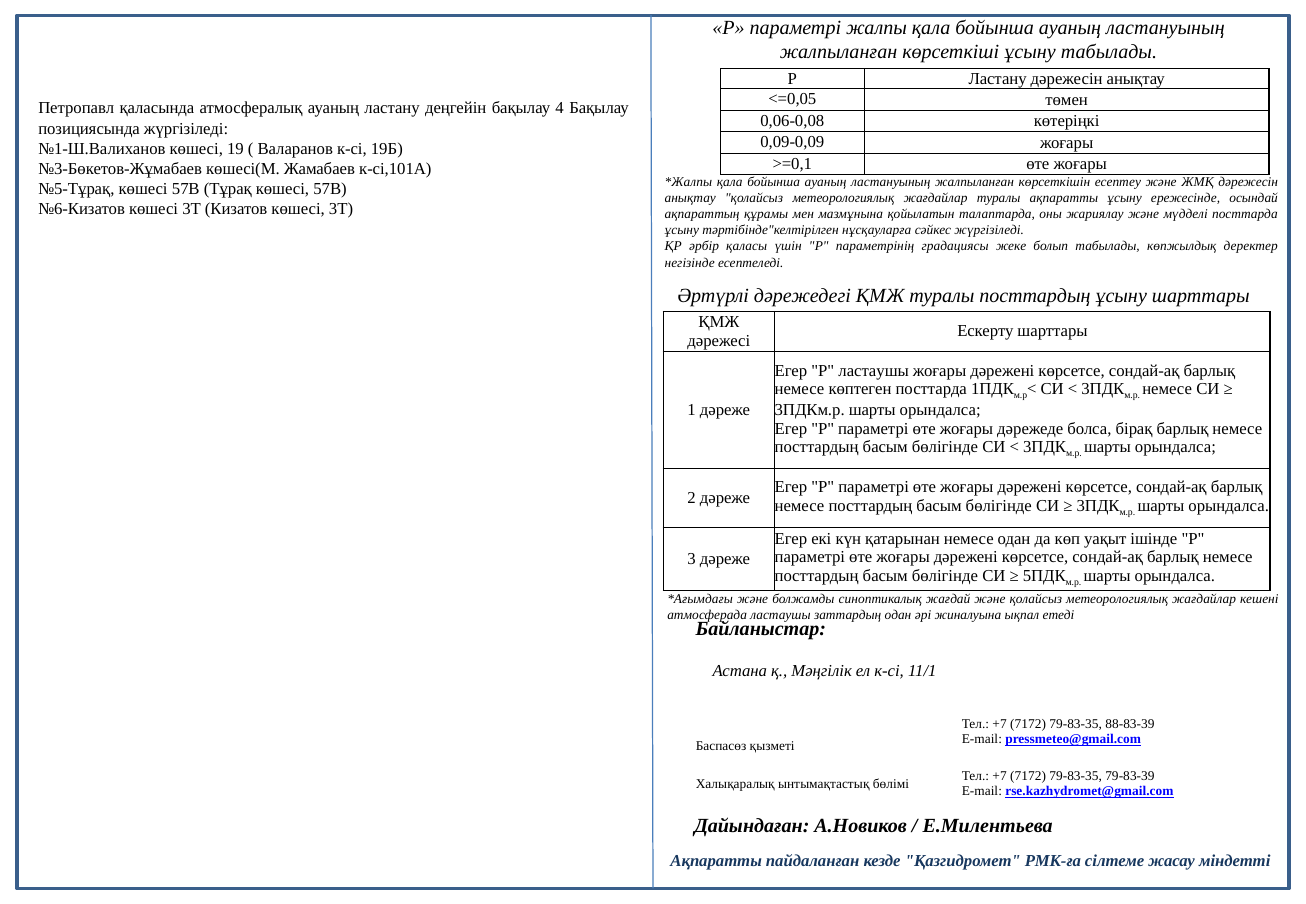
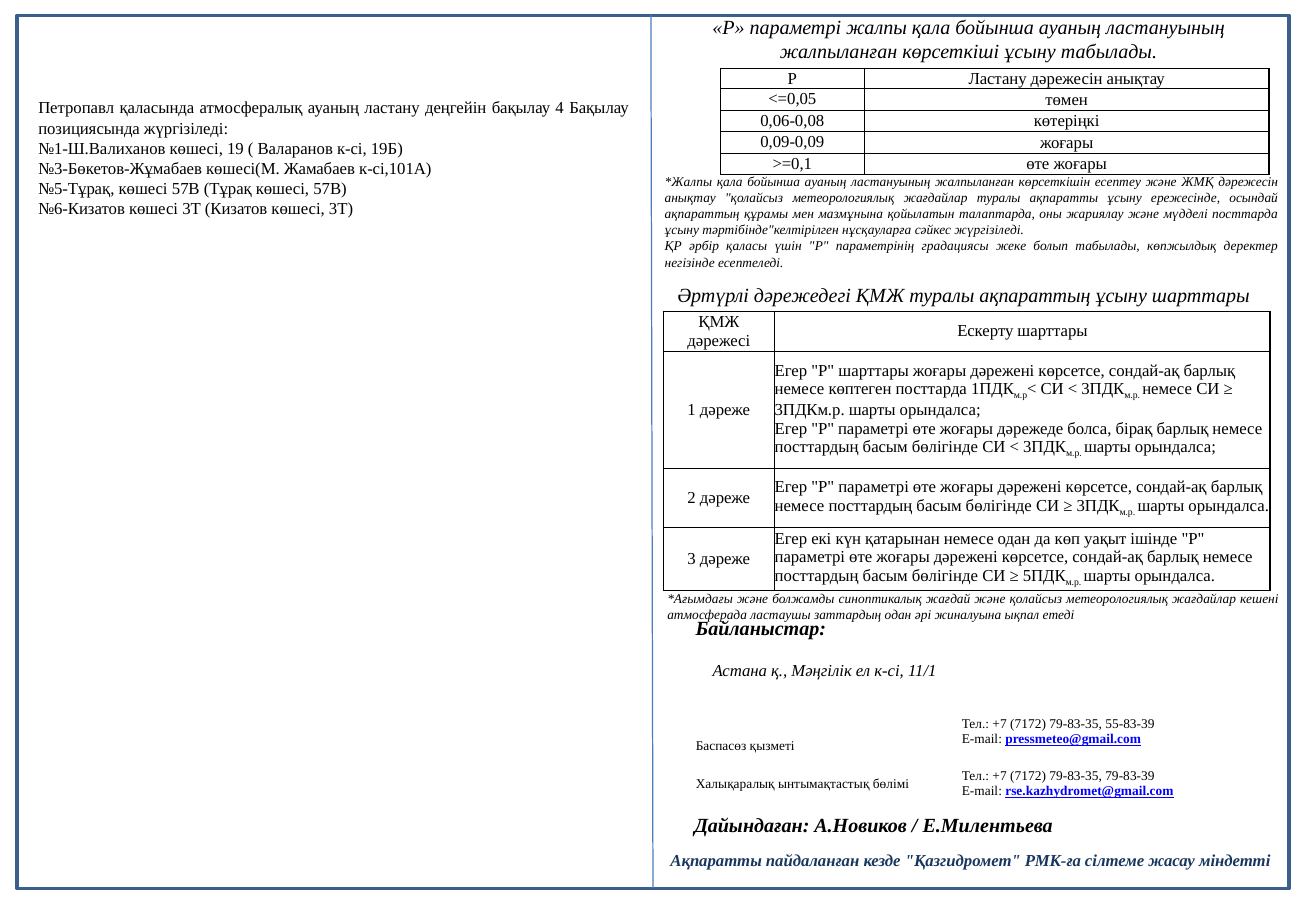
туралы посттардың: посттардың -> ақпараттың (1035, 296)
Р ластаушы: ластаушы -> шарттары (874, 371)
88-83-39: 88-83-39 -> 55-83-39 (1130, 724)
